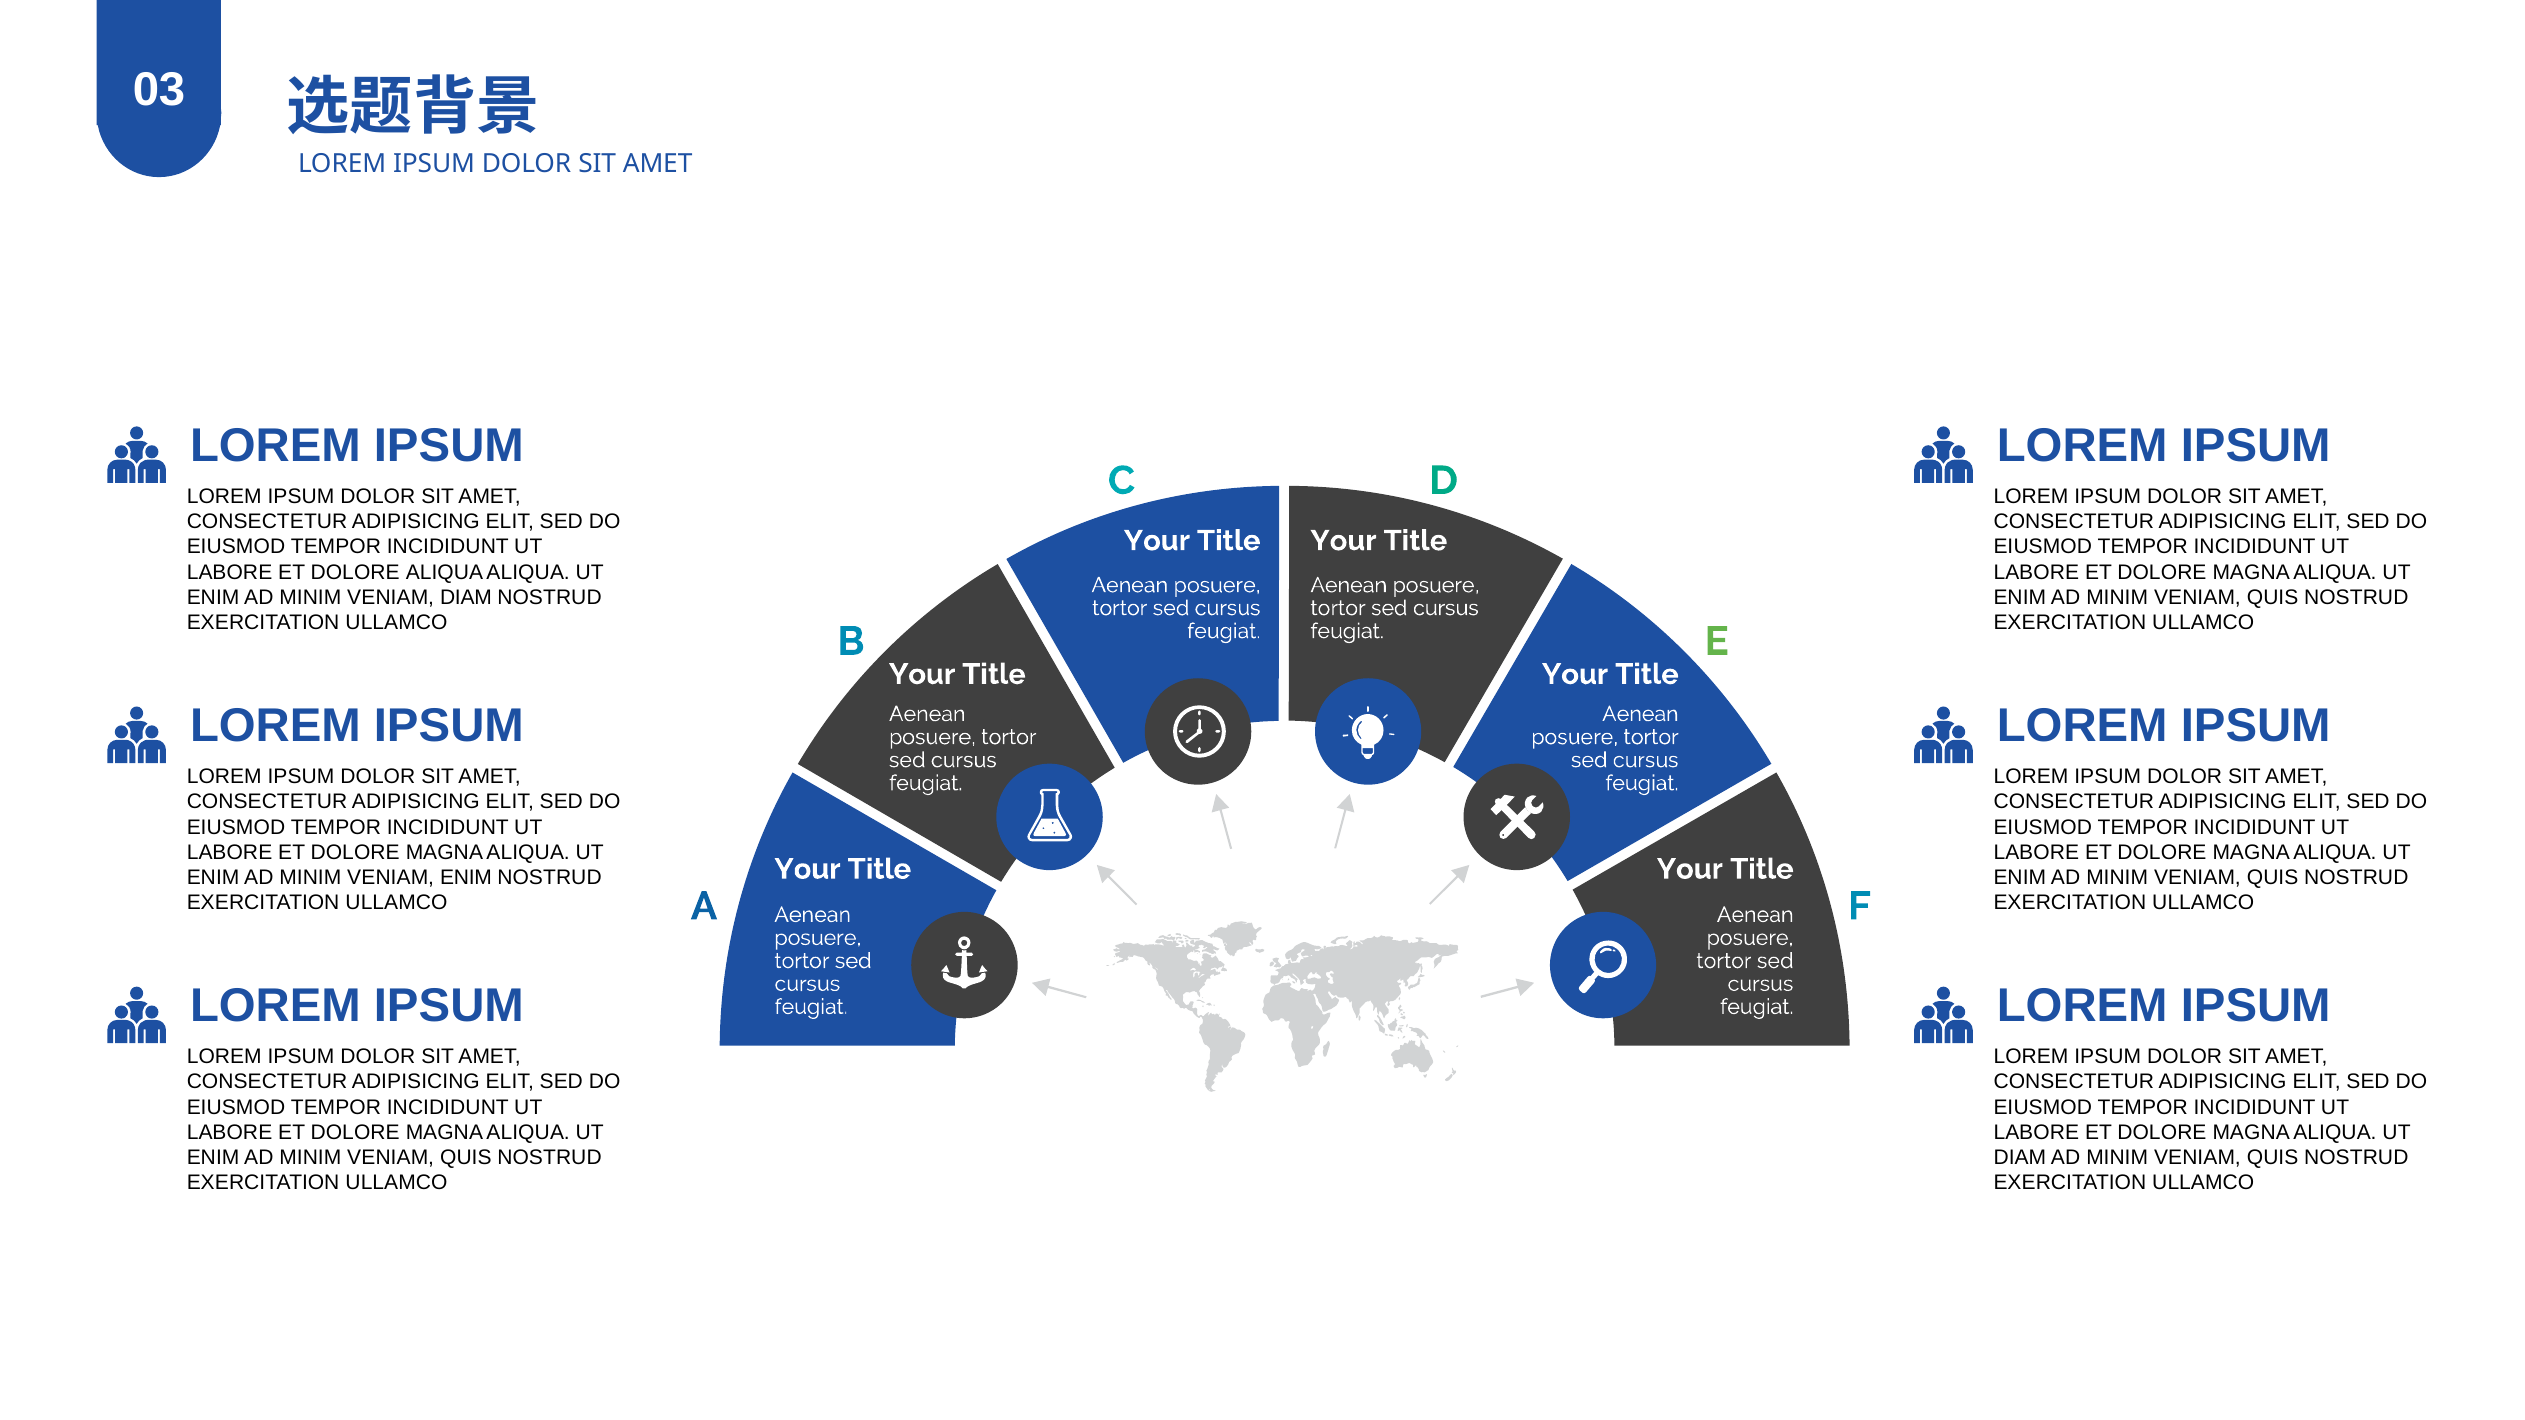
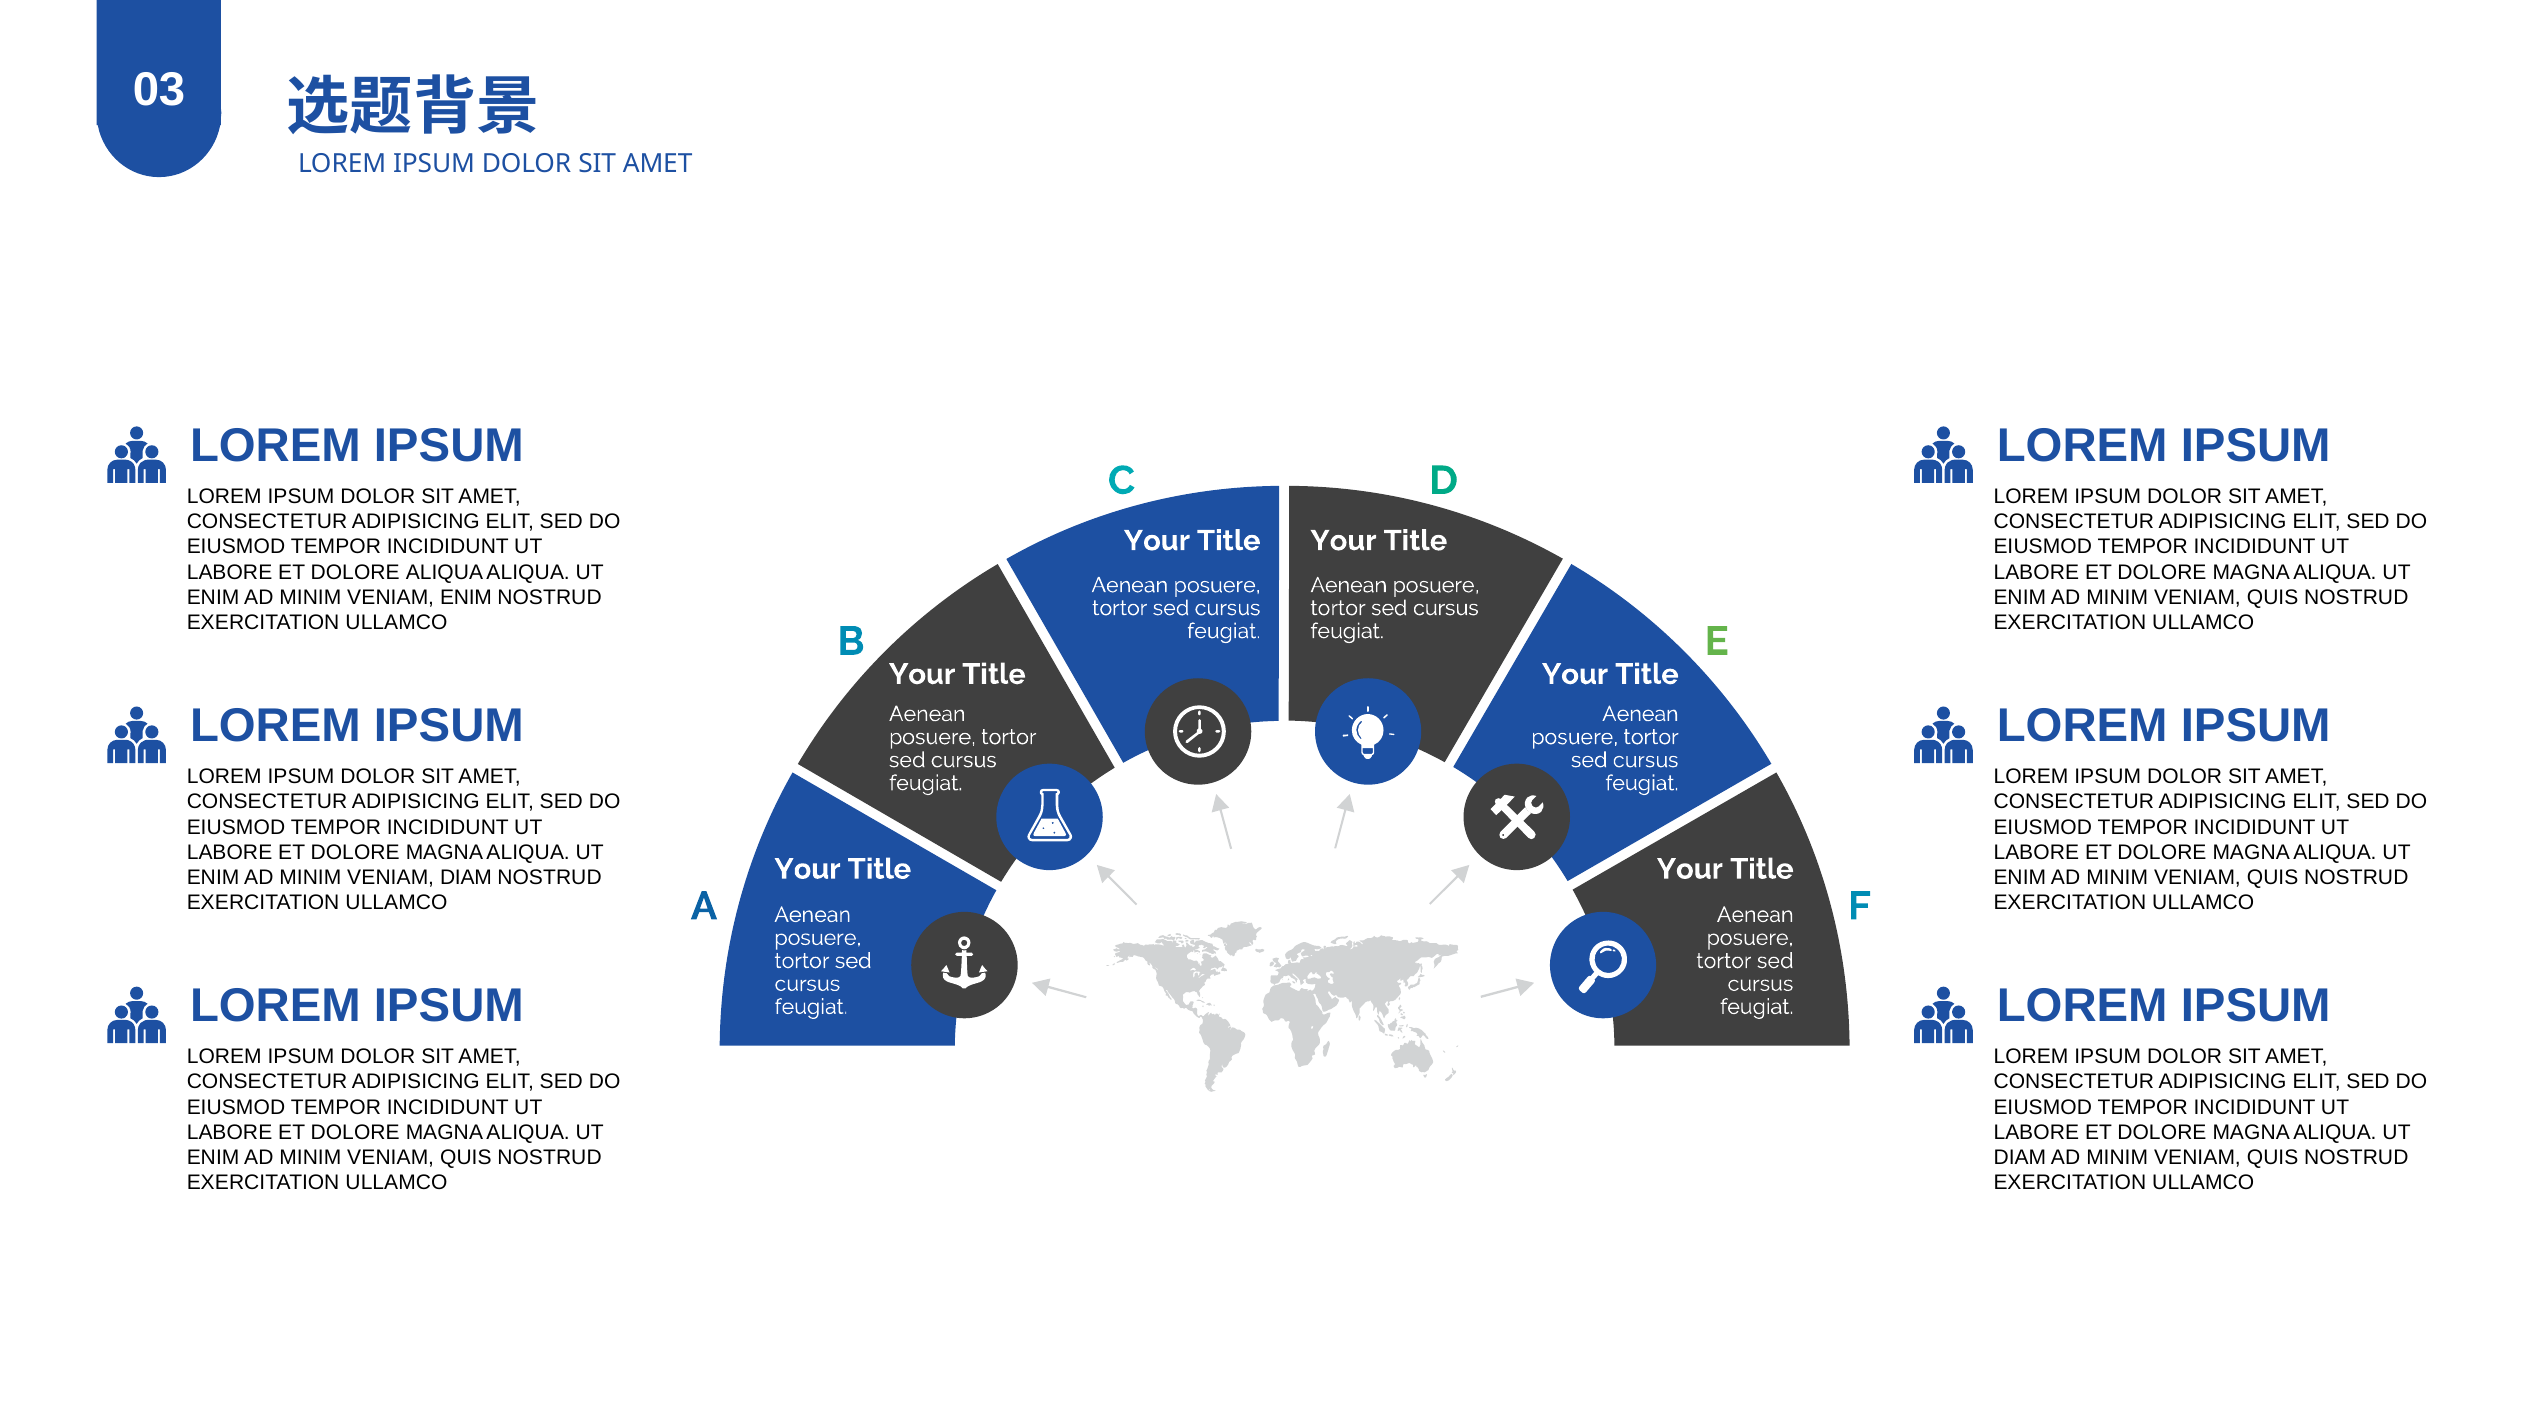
VENIAM DIAM: DIAM -> ENIM (466, 597)
VENIAM ENIM: ENIM -> DIAM (466, 878)
